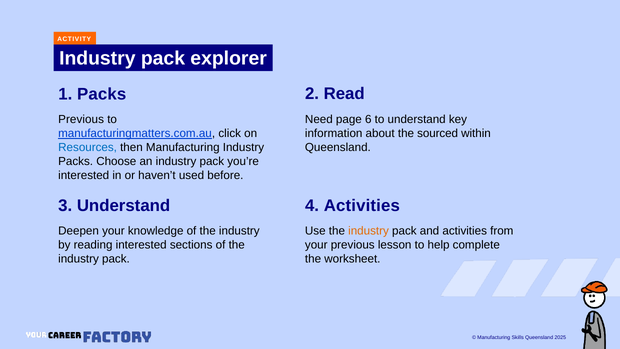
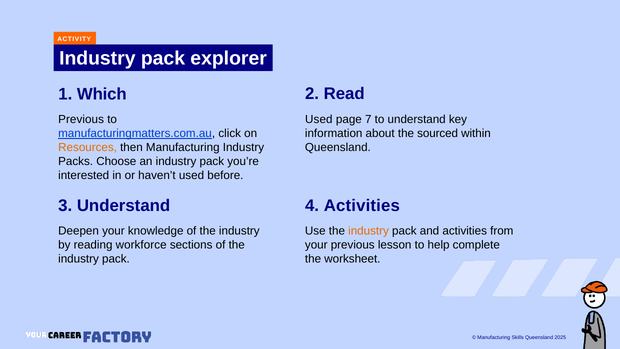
1 Packs: Packs -> Which (102, 94)
Need: Need -> Used (319, 119)
6: 6 -> 7 (368, 119)
Resources colour: blue -> orange (88, 147)
reading interested: interested -> workforce (141, 245)
